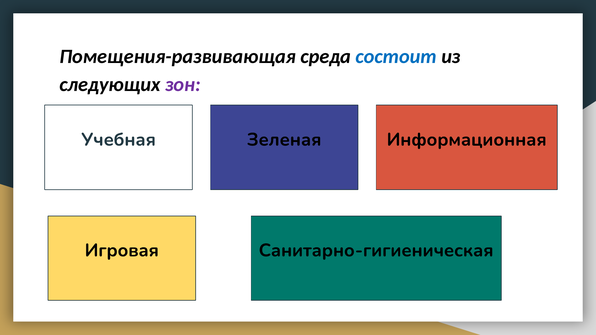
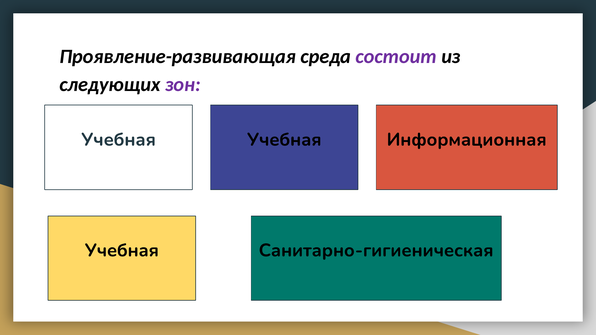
Помещения-развивающая: Помещения-развивающая -> Проявление-развивающая (178, 57)
состоит colour: blue -> purple (396, 57)
Учебная Зеленая: Зеленая -> Учебная (284, 140)
Игровая: Игровая -> Учебная (122, 251)
